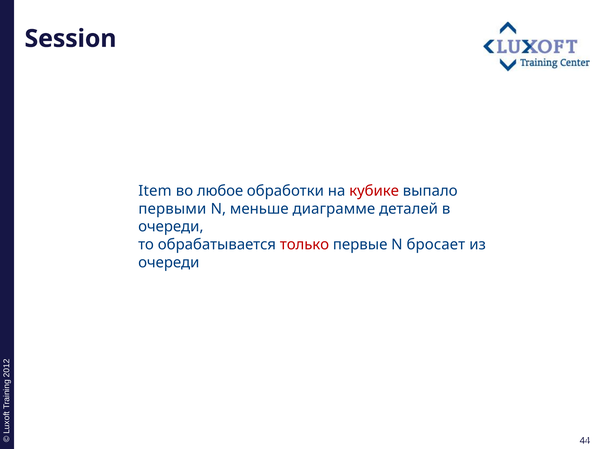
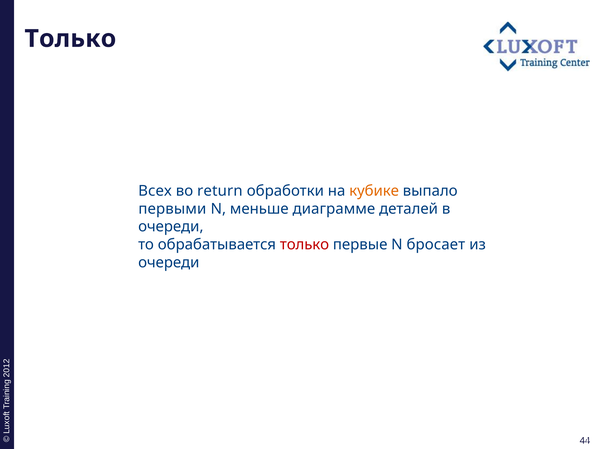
Session: Session -> Только (70, 39)
Item: Item -> Всех (155, 191)
любое: любое -> return (220, 191)
кубике colour: red -> orange (374, 191)
